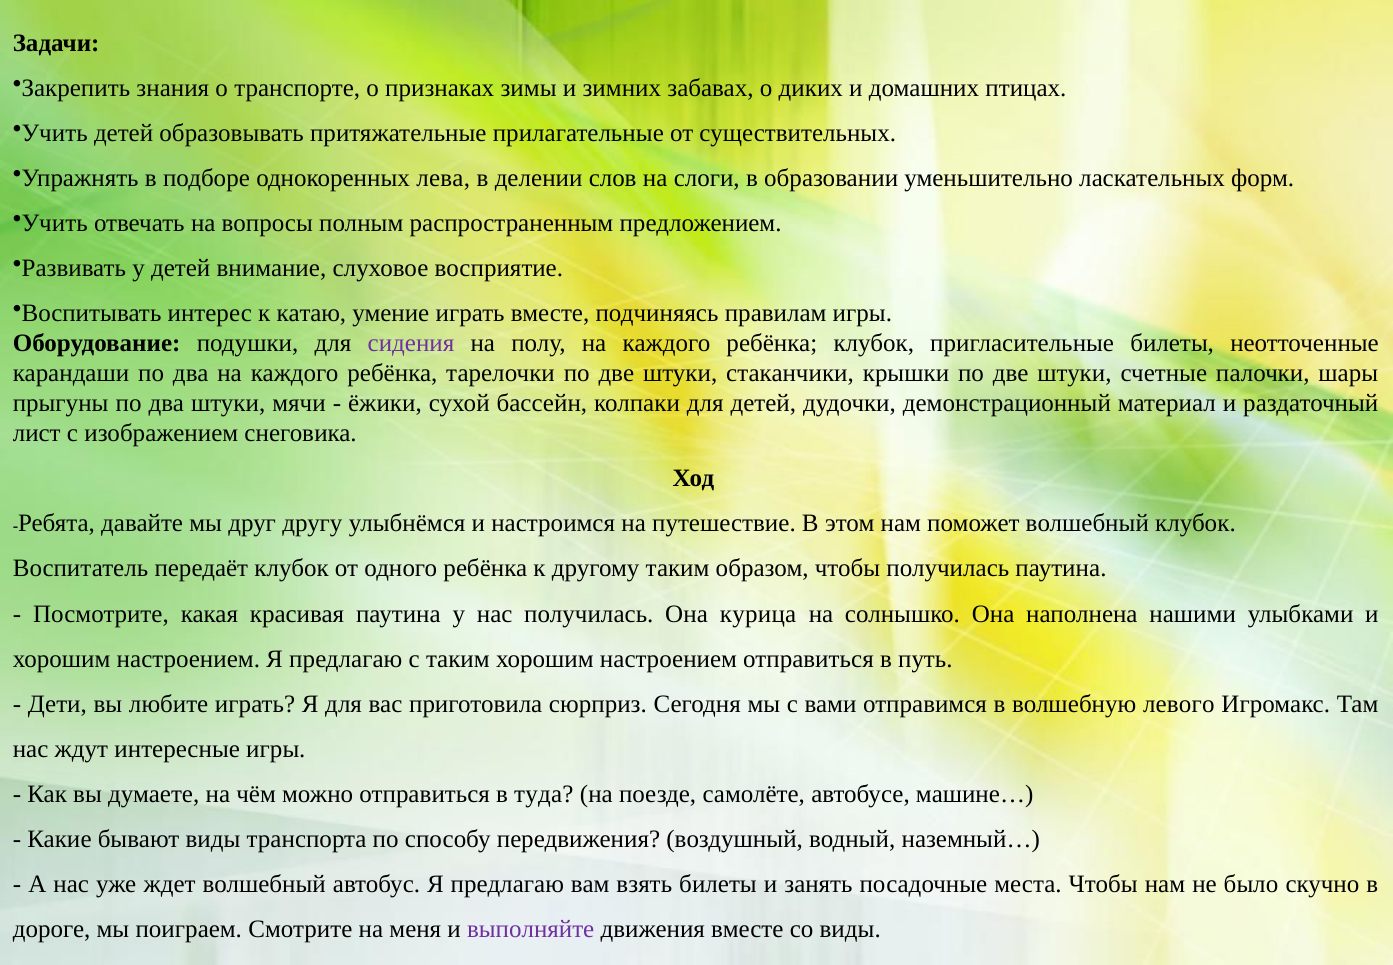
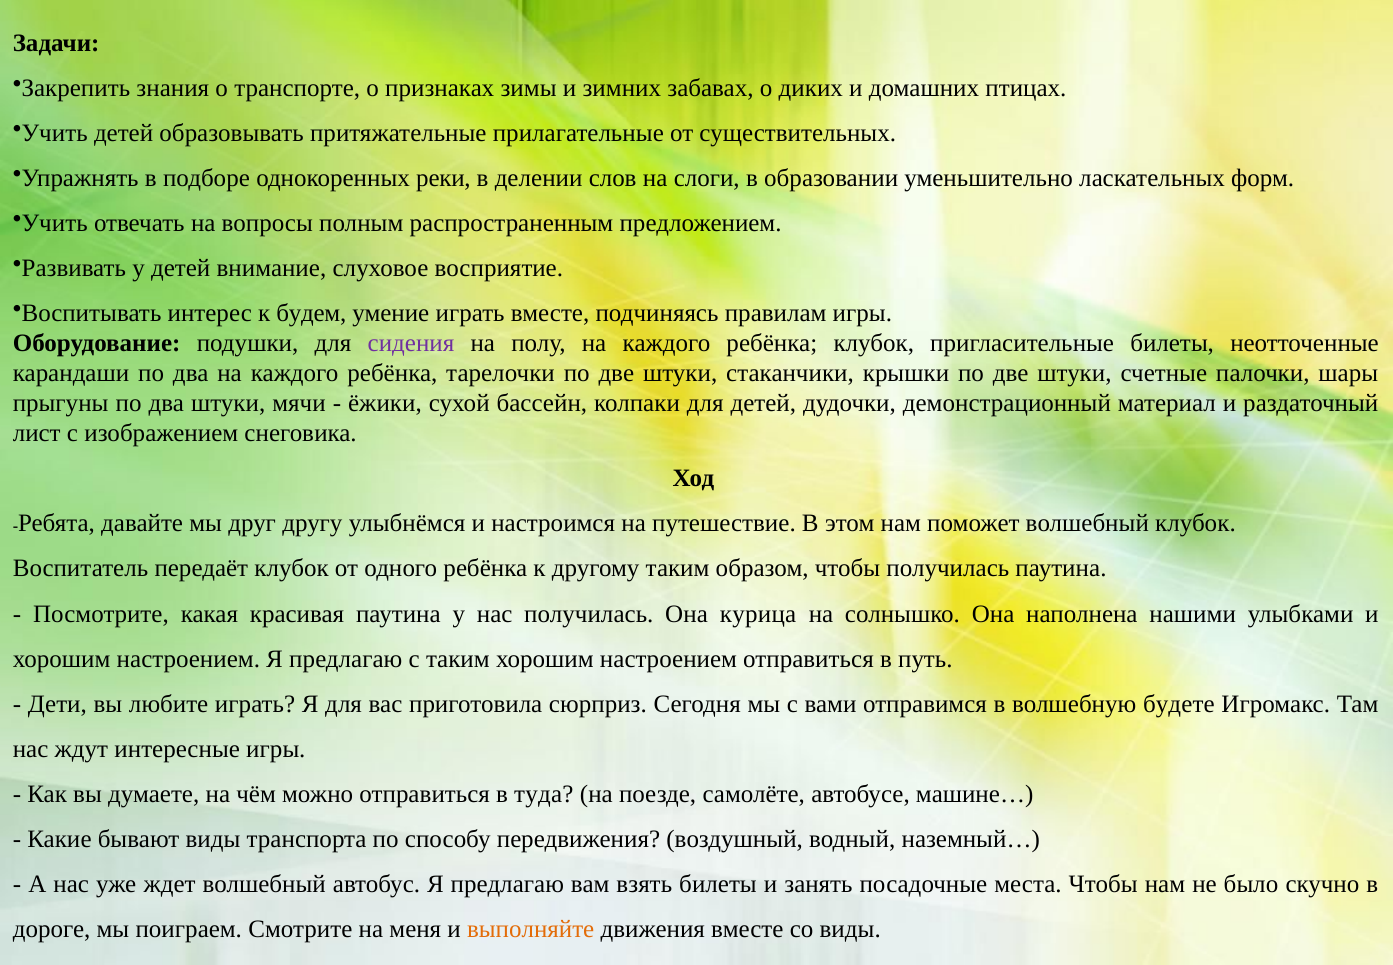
лева: лева -> реки (443, 178)
катаю: катаю -> будем (311, 313)
левого: левого -> будете (1179, 703)
выполняйте colour: purple -> orange (531, 928)
